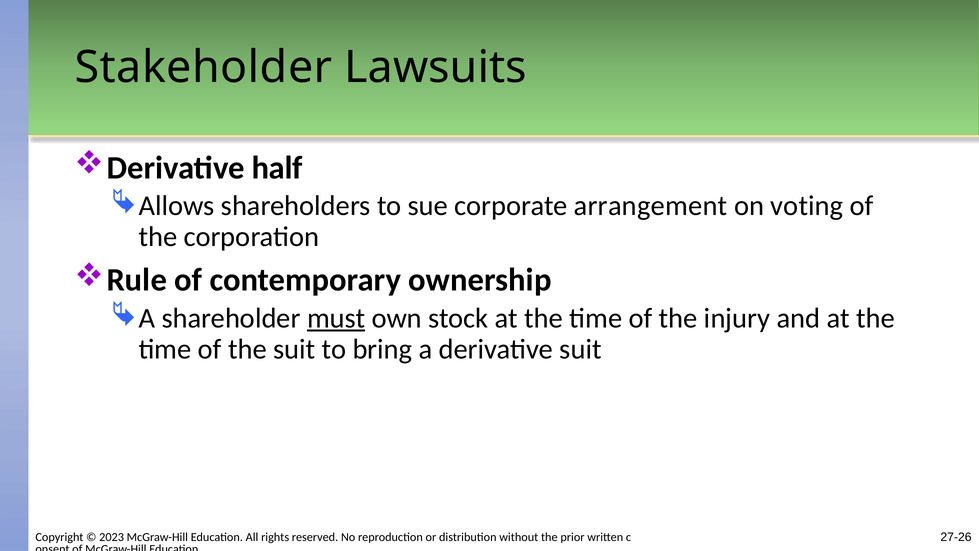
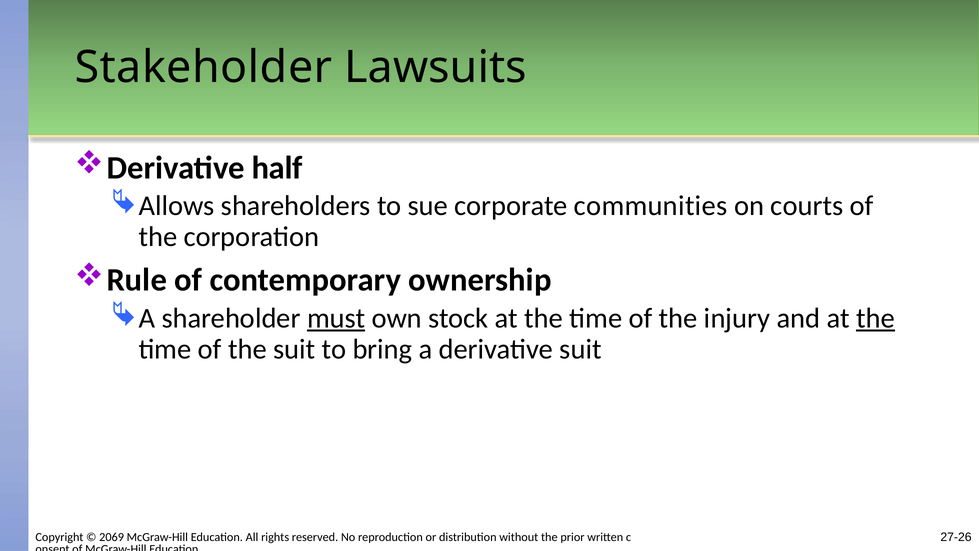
arrangement: arrangement -> communities (651, 206)
voting: voting -> courts (807, 206)
the underline: none -> present (875, 318)
2023: 2023 -> 2069 (112, 537)
